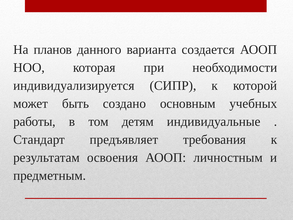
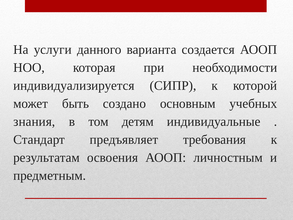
планов: планов -> услуги (53, 50)
работы: работы -> знания (34, 121)
